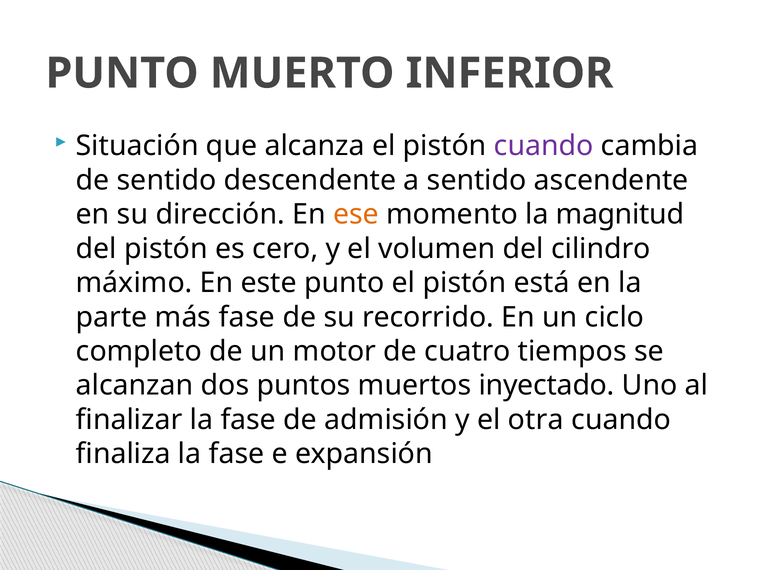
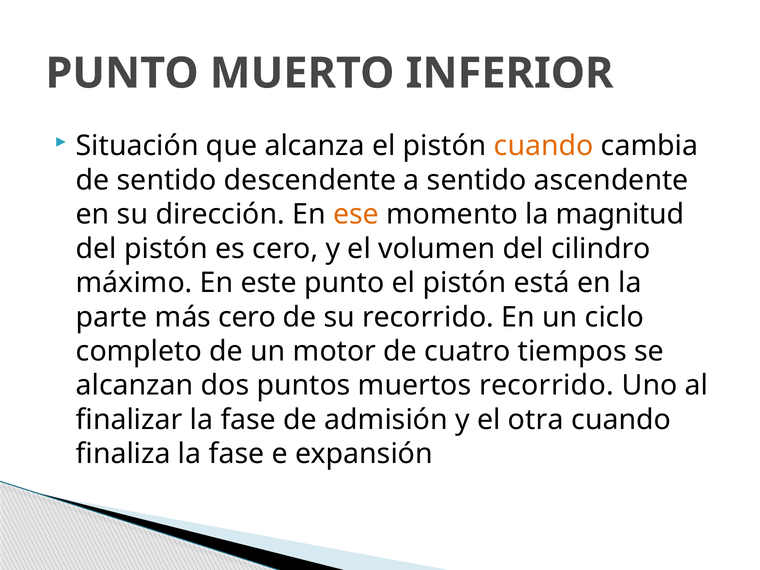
cuando colour: purple -> orange (544, 146)
más fase: fase -> cero (247, 317)
muertos inyectado: inyectado -> recorrido (546, 386)
